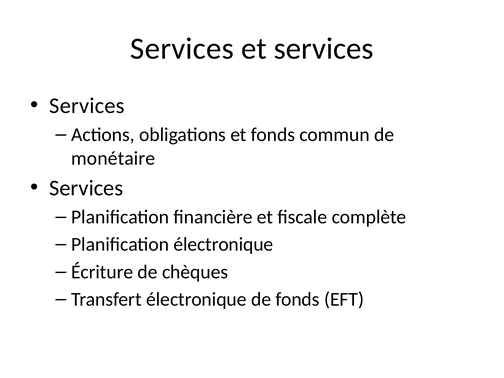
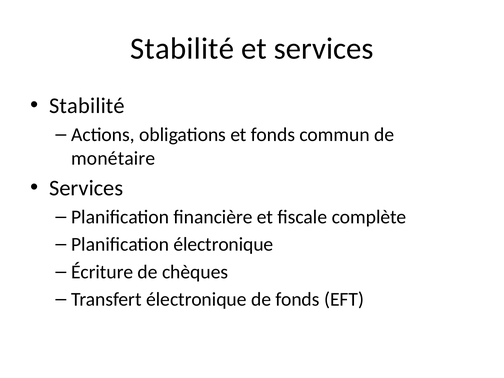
Services: Services -> Stabilité (182, 49)
Services: Services -> Stabilité (87, 106)
